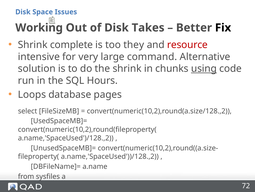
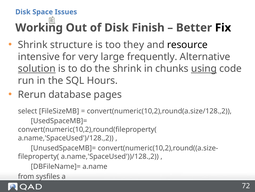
Takes: Takes -> Finish (148, 28)
complete: complete -> structure (71, 45)
resource colour: red -> black (187, 45)
command: command -> frequently (152, 57)
solution underline: none -> present (37, 68)
Loops: Loops -> Rerun (32, 94)
